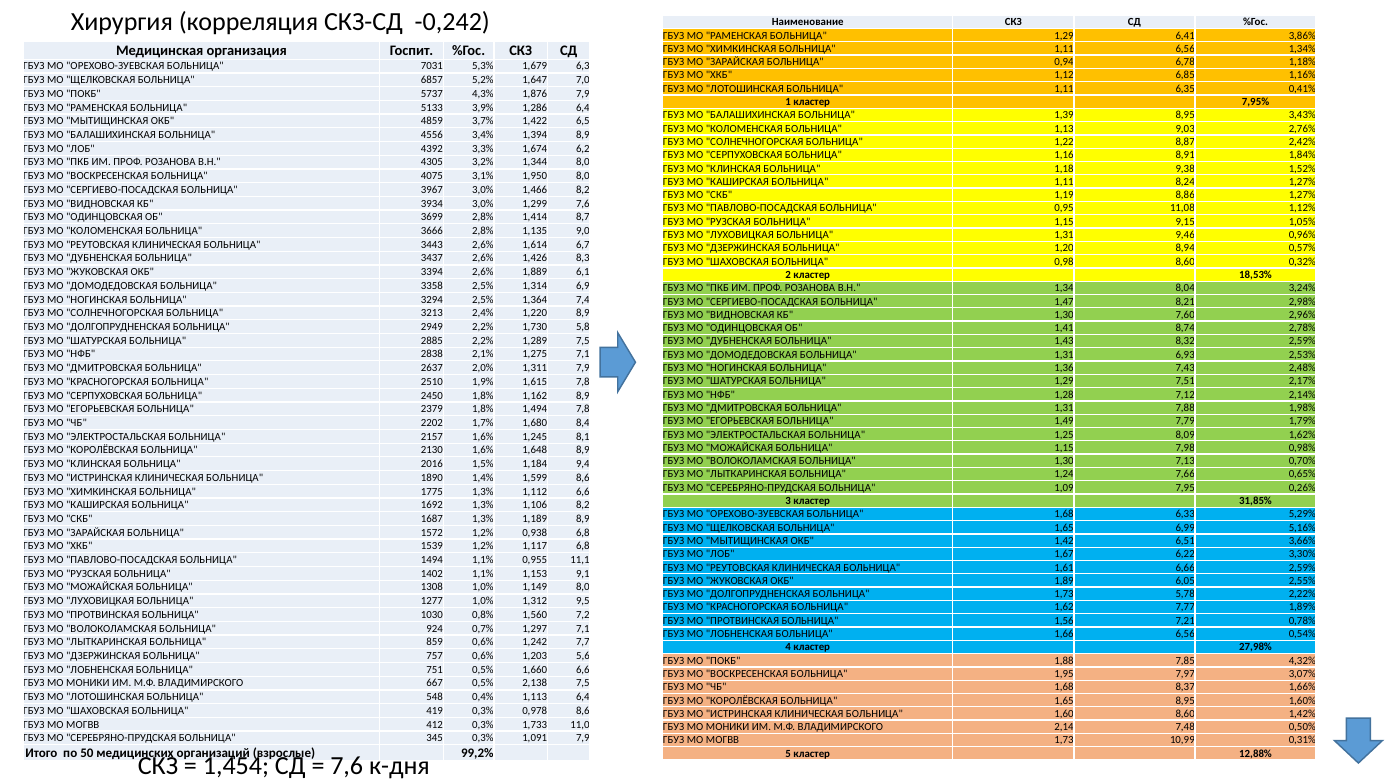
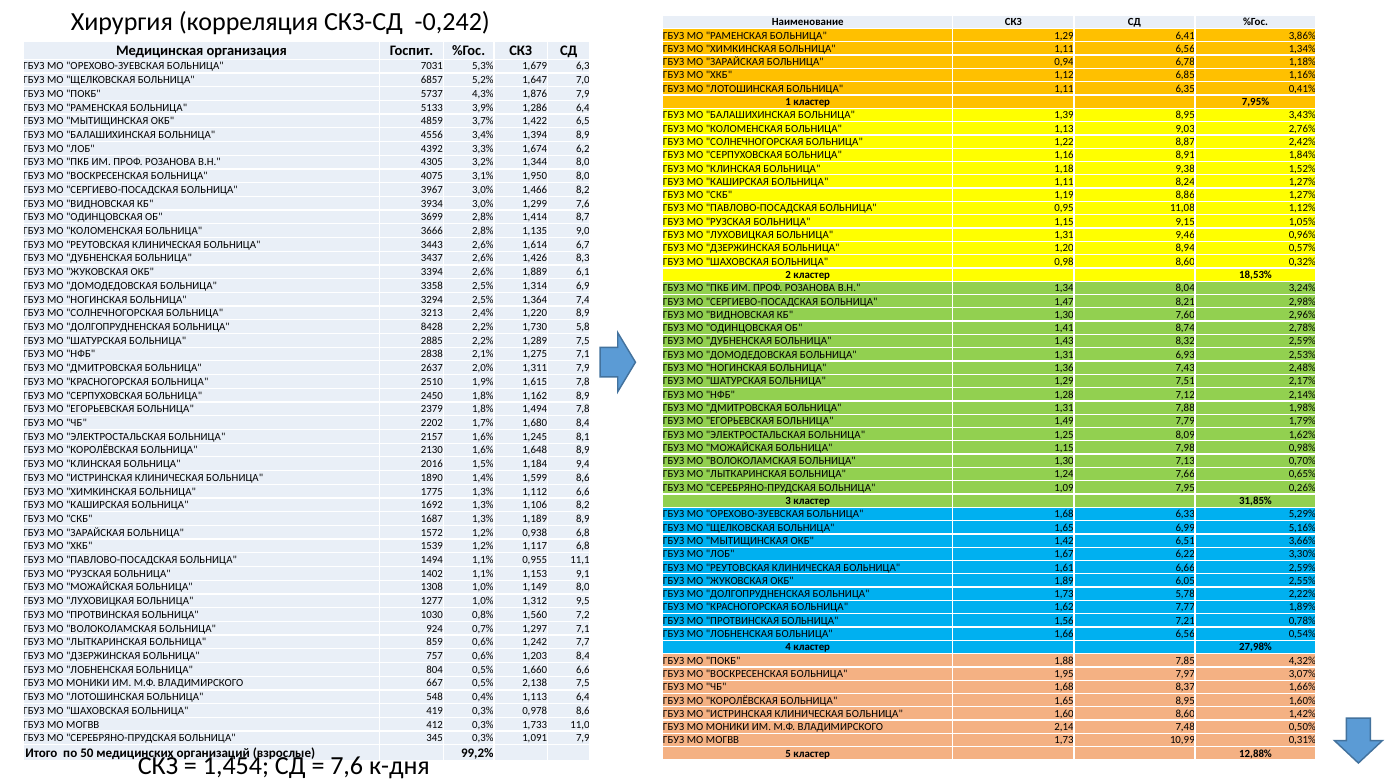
2949: 2949 -> 8428 (432, 327)
1,203 5,6: 5,6 -> 8,4 (583, 656)
751: 751 -> 804 (435, 670)
